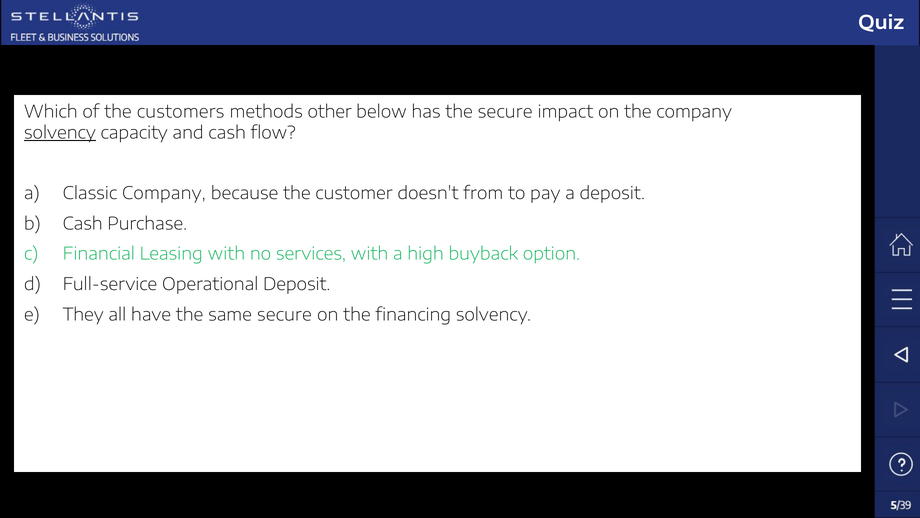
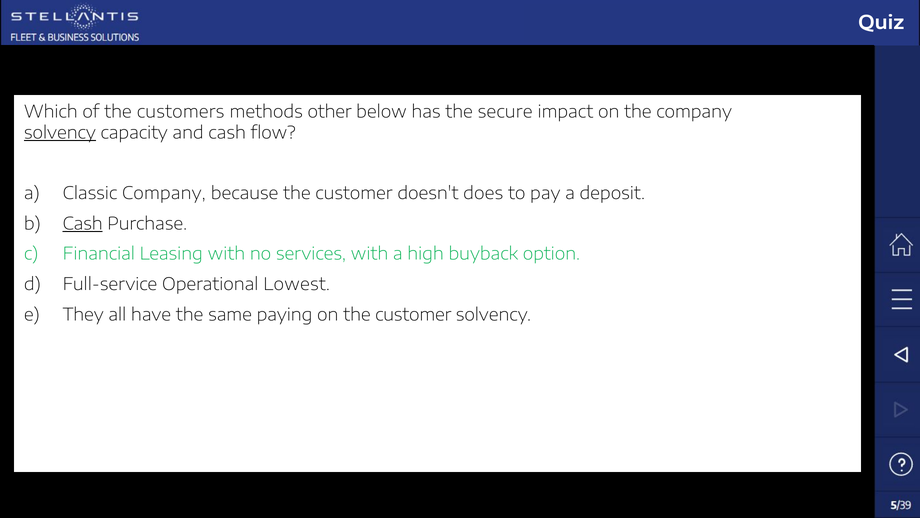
from: from -> does (483, 193)
Cash underline: none -> present (83, 224)
Operational Deposit: Deposit -> Lowest (297, 284)
same secure: secure -> paying (285, 315)
on the financing: financing -> customer (413, 315)
